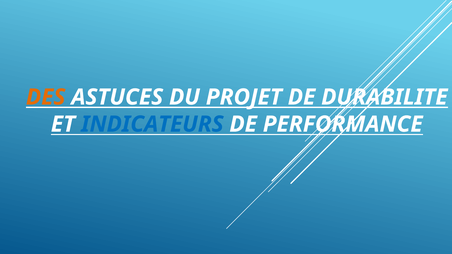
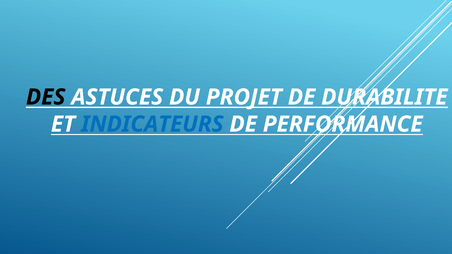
DES colour: orange -> black (46, 97)
